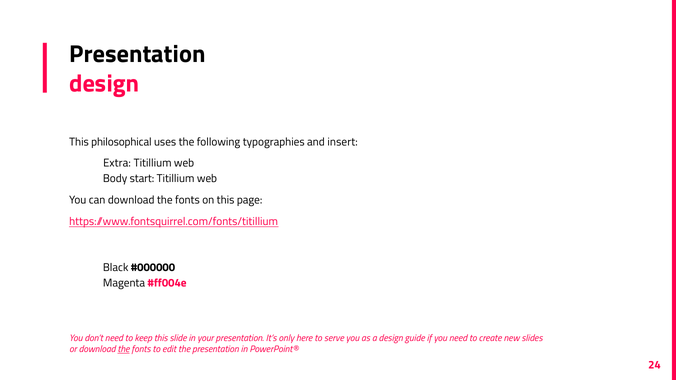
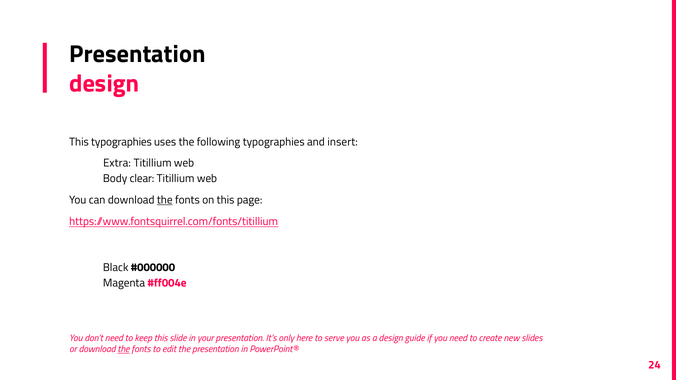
This philosophical: philosophical -> typographies (121, 142)
start: start -> clear (142, 179)
the underline: none -> present (165, 200)
